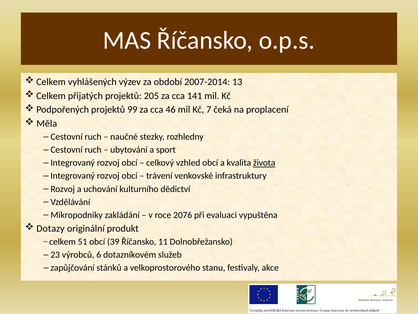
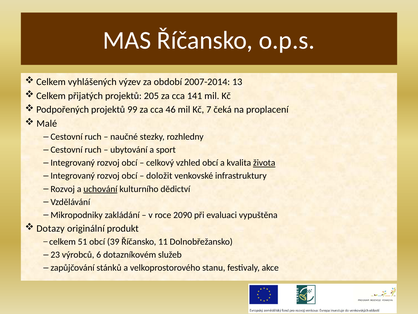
Měla: Měla -> Malé (47, 123)
trávení: trávení -> doložit (159, 176)
uchování underline: none -> present (100, 189)
2076: 2076 -> 2090 (183, 215)
